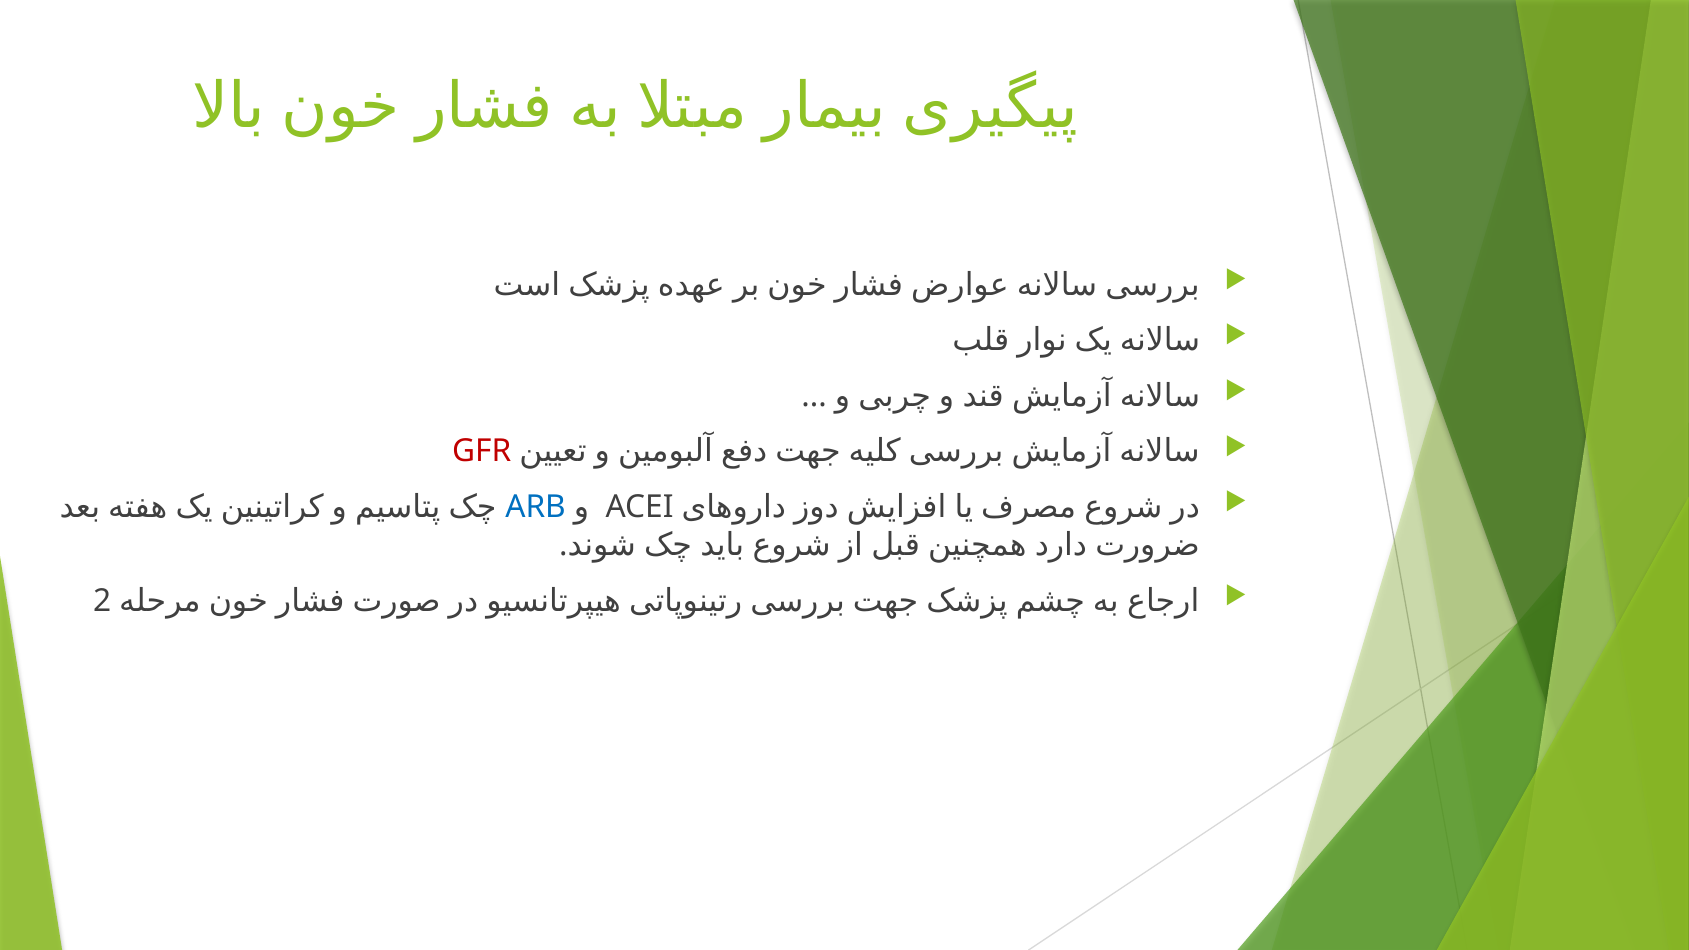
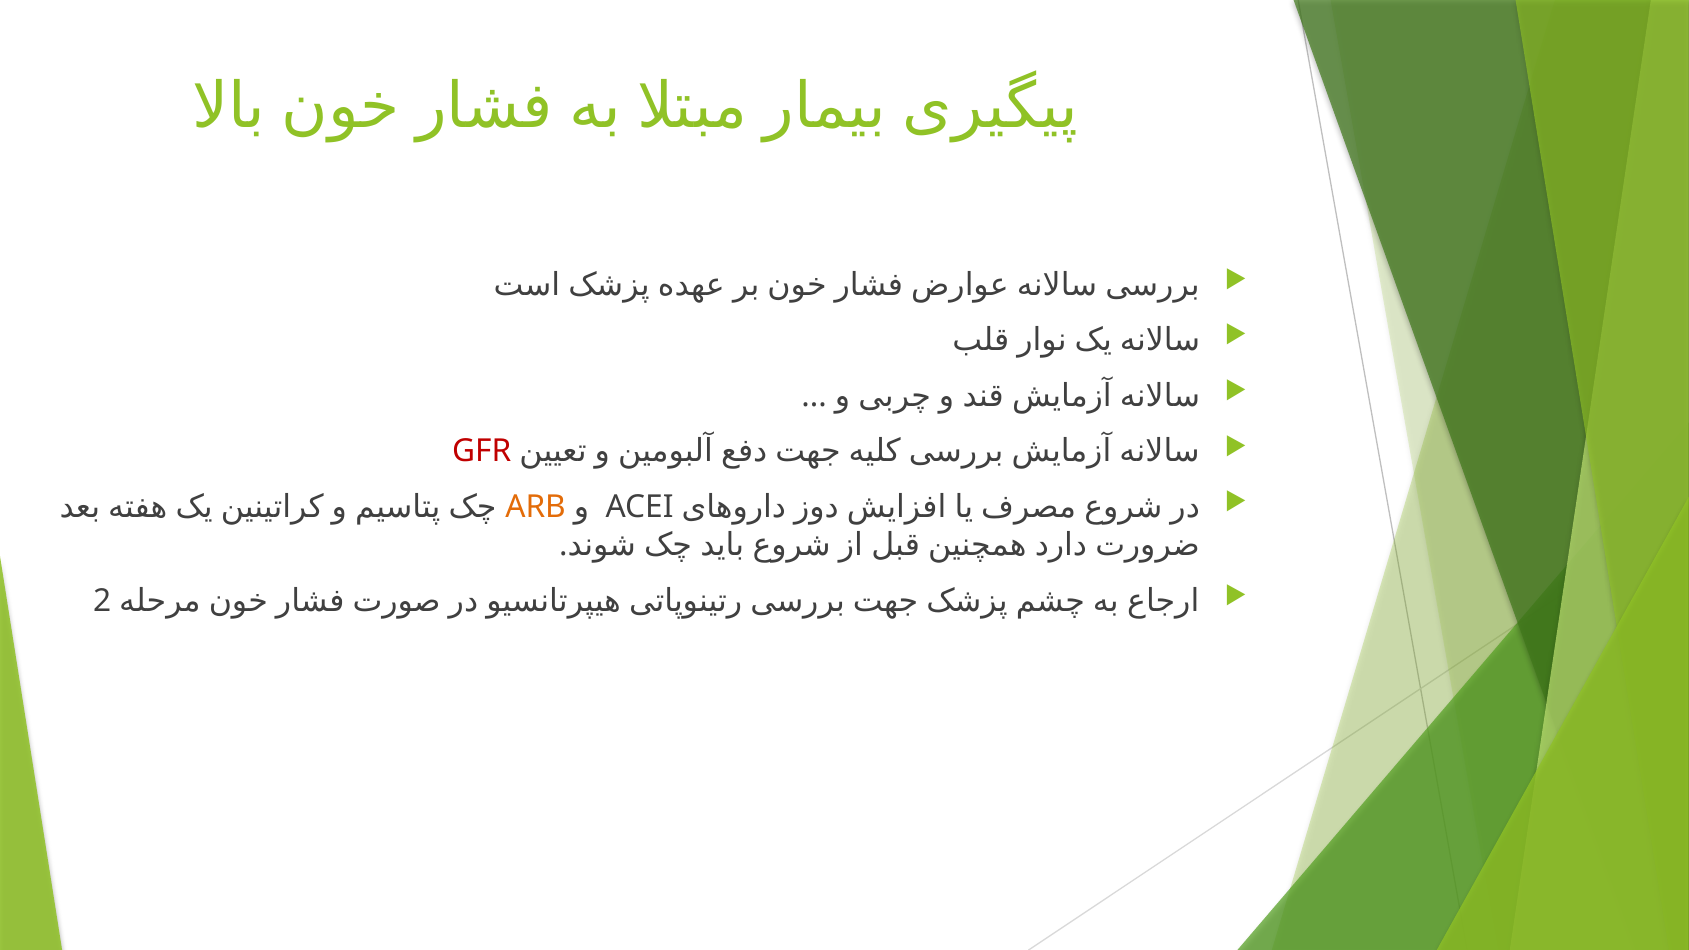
ARB colour: blue -> orange (536, 507)
